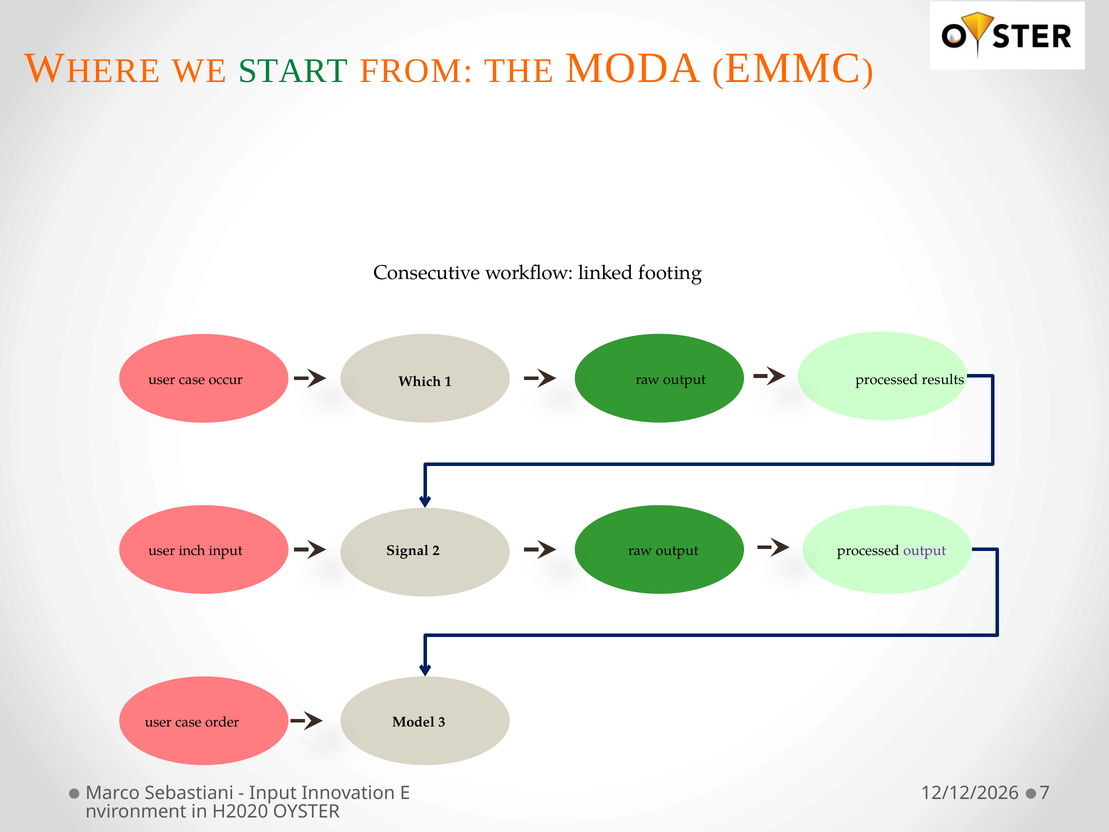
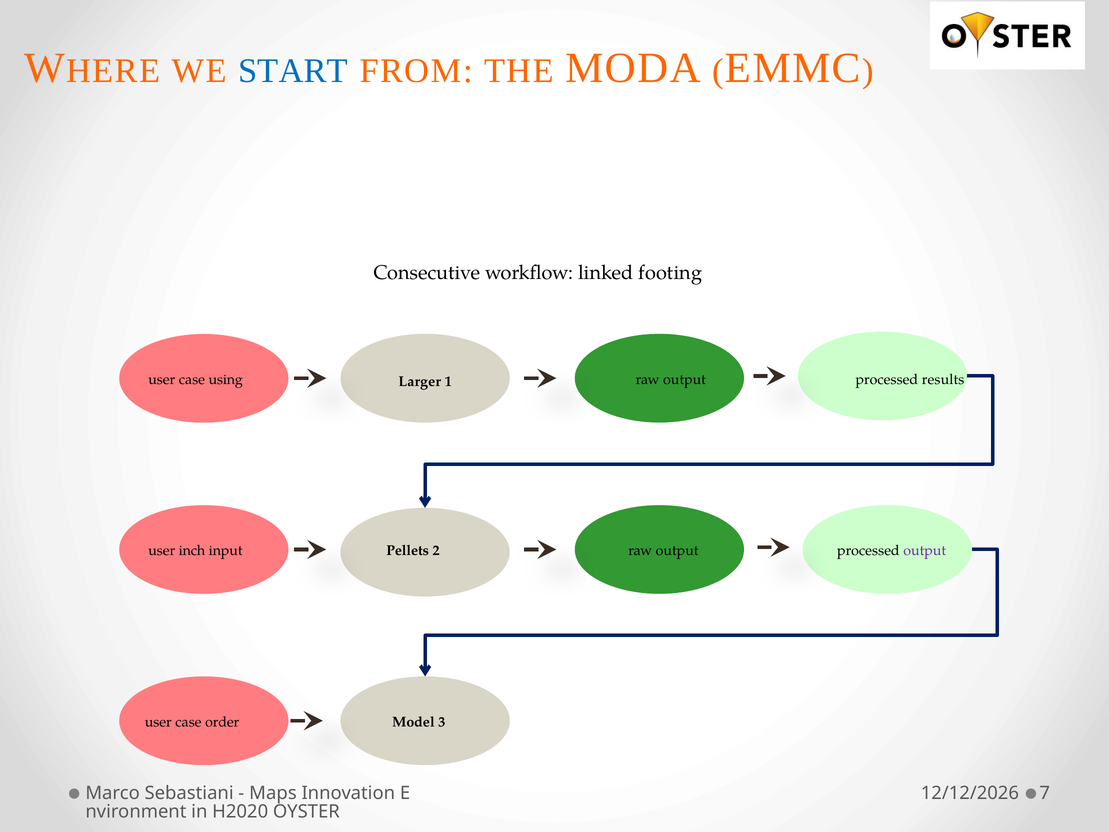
START colour: green -> blue (293, 71)
occur: occur -> using (226, 379)
Which: Which -> Larger (420, 382)
Signal: Signal -> Pellets (408, 551)
Input: Input -> Maps (273, 793)
